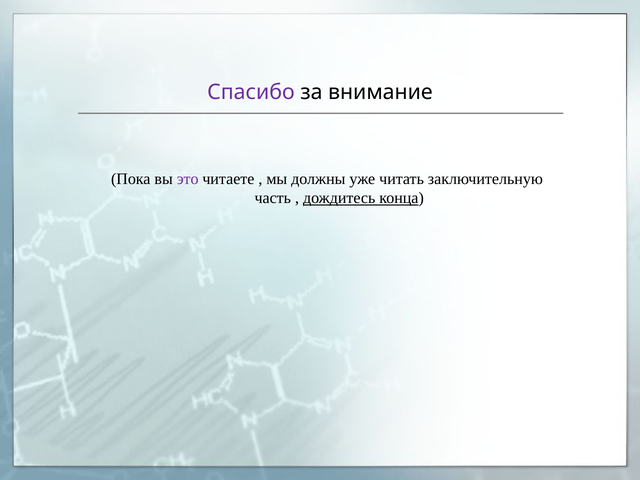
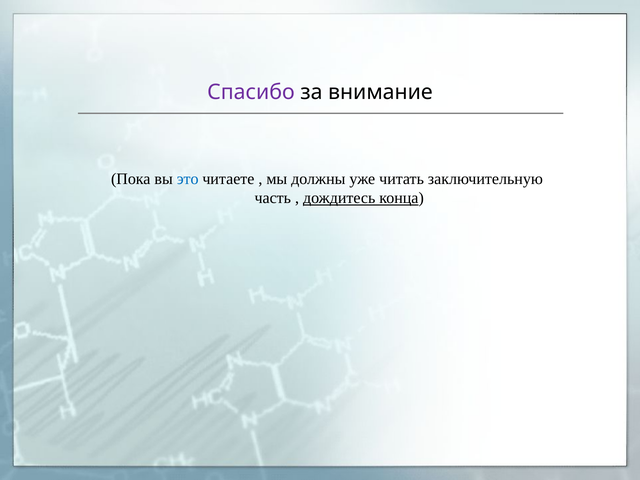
это colour: purple -> blue (188, 179)
